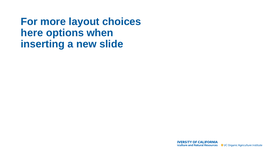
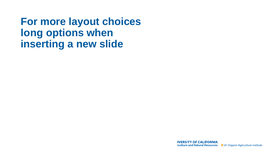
here: here -> long (32, 33)
